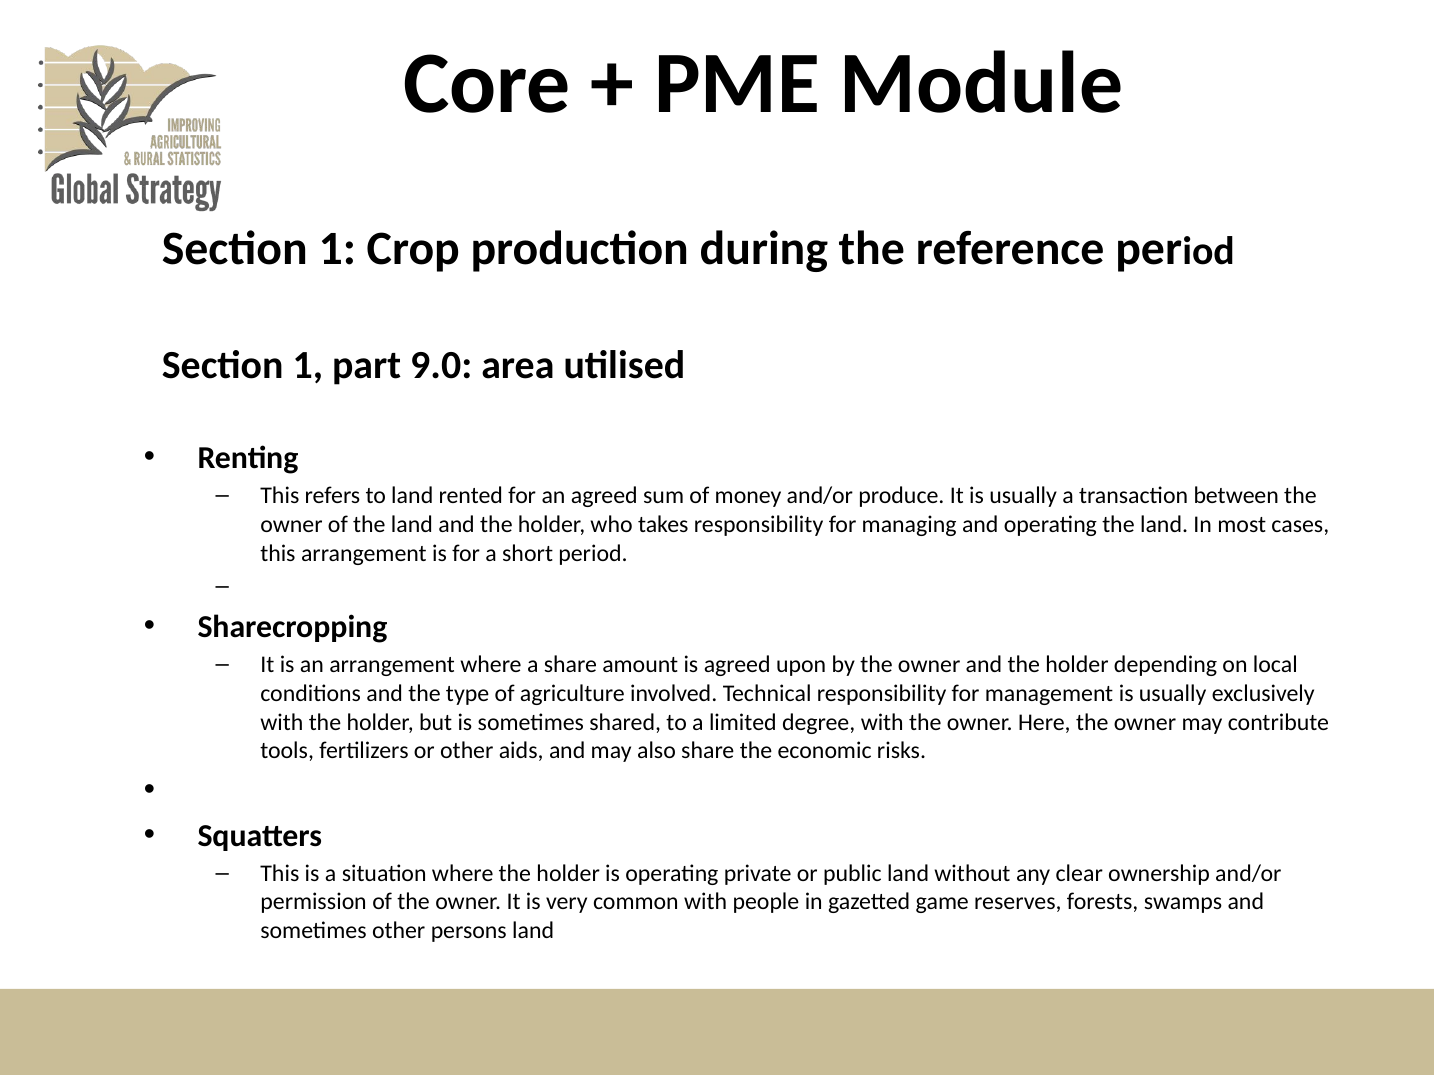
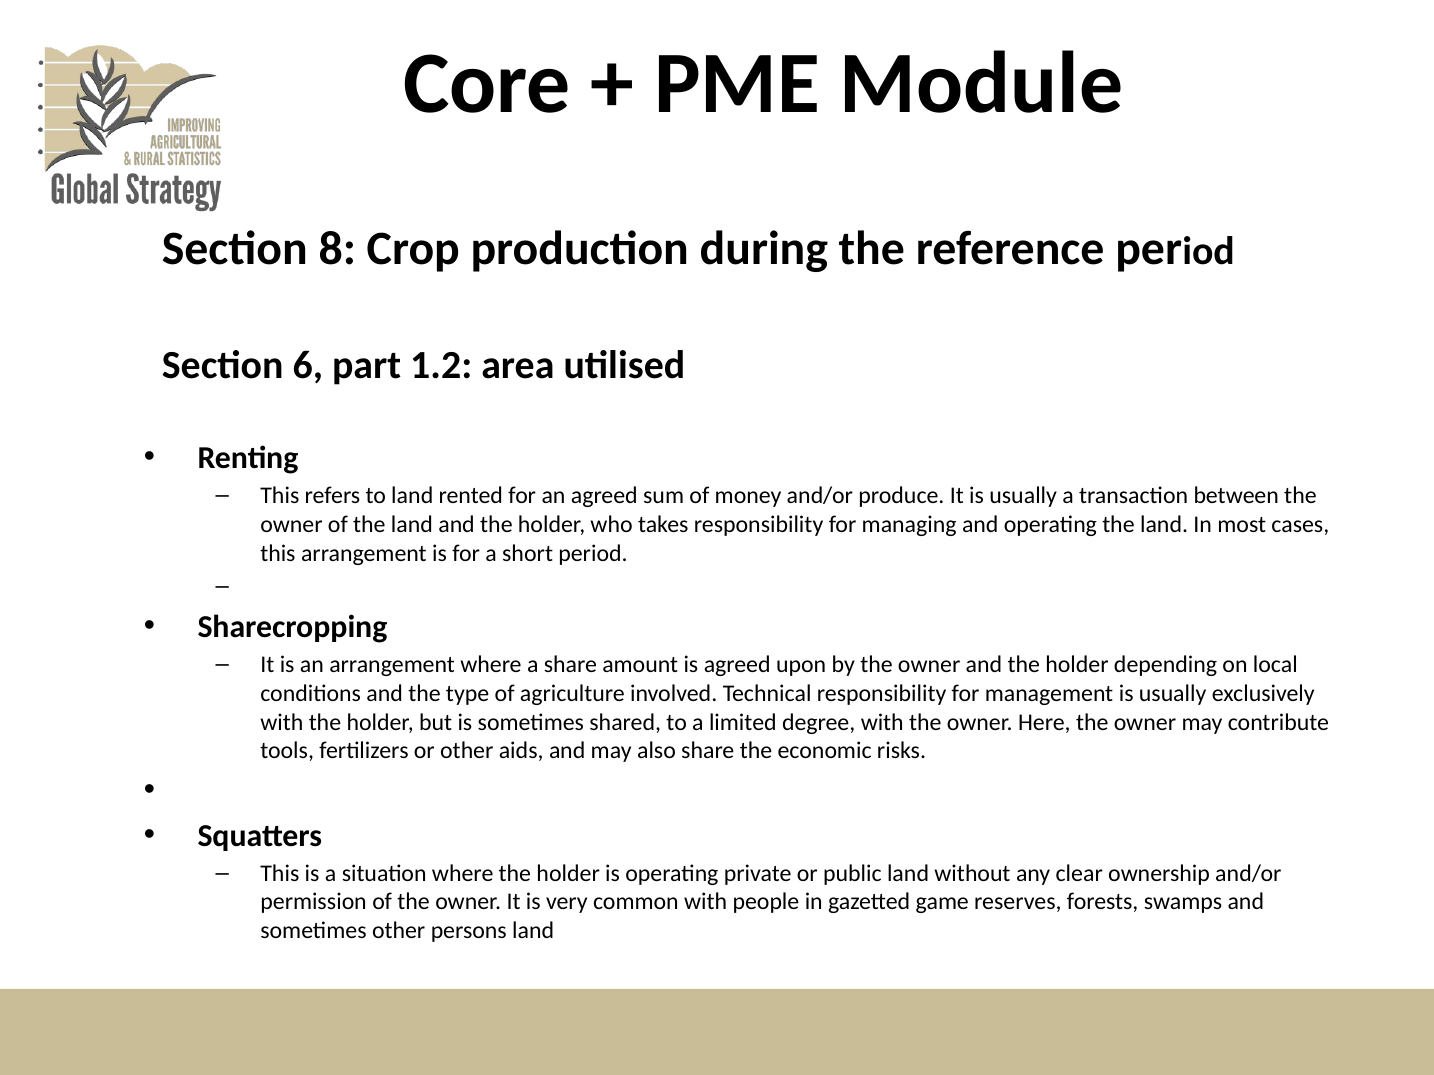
1: 1 -> 8 (337, 249)
1: 1 -> 6 (308, 365)
9.0: 9.0 -> 1.2 (441, 365)
